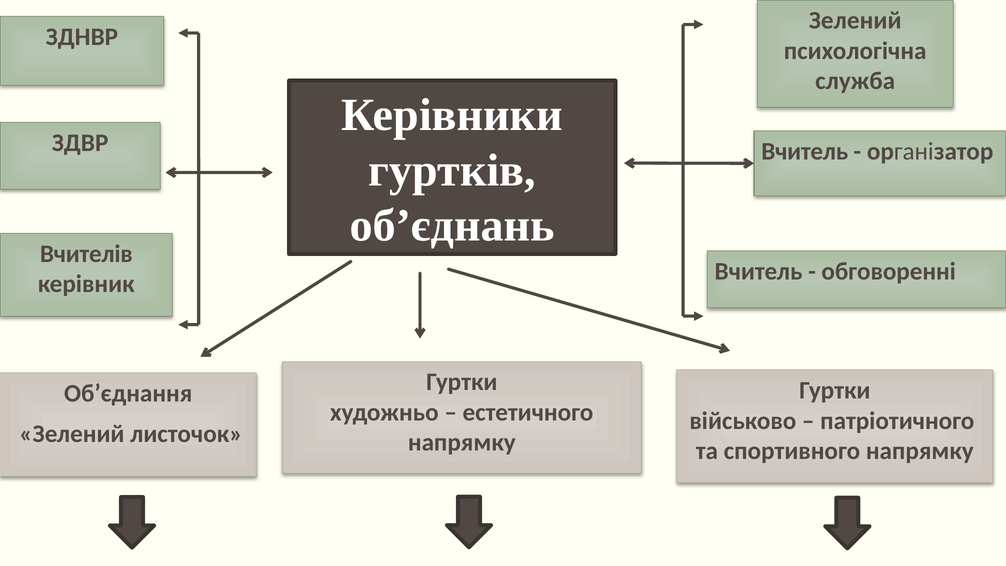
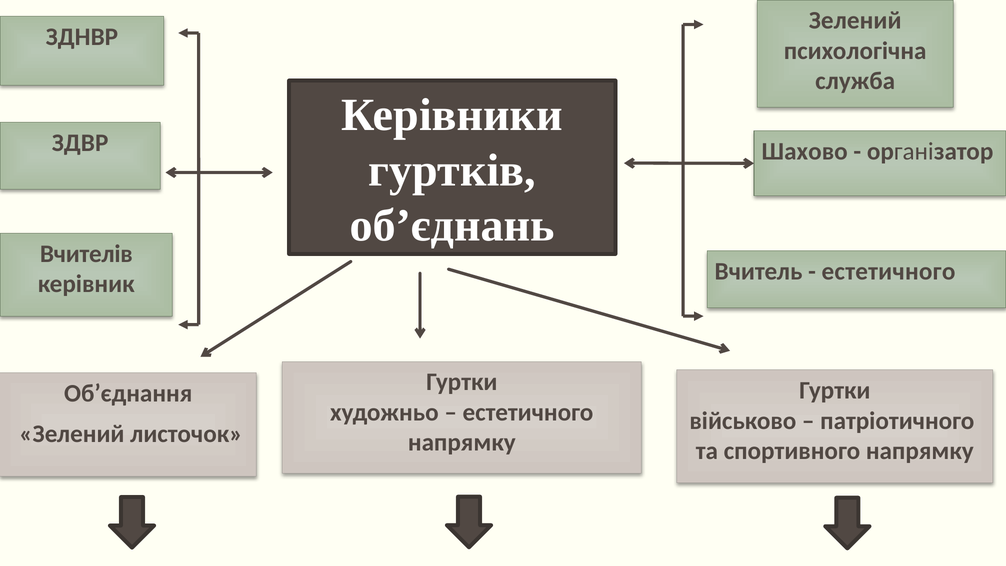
Вчитель: Вчитель -> Шахово (805, 151)
обговоренні: обговоренні -> естетичного (889, 271)
